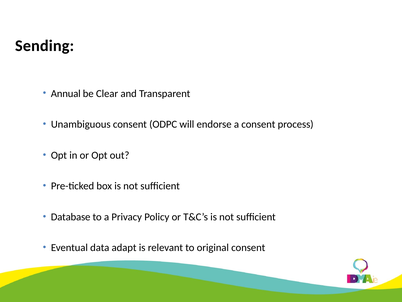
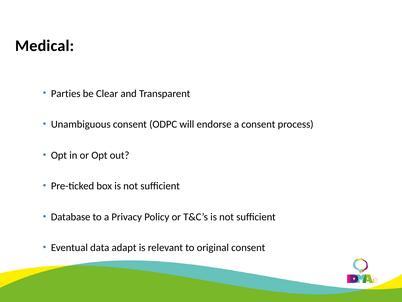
Sending: Sending -> Medical (45, 46)
Annual: Annual -> Parties (66, 93)
